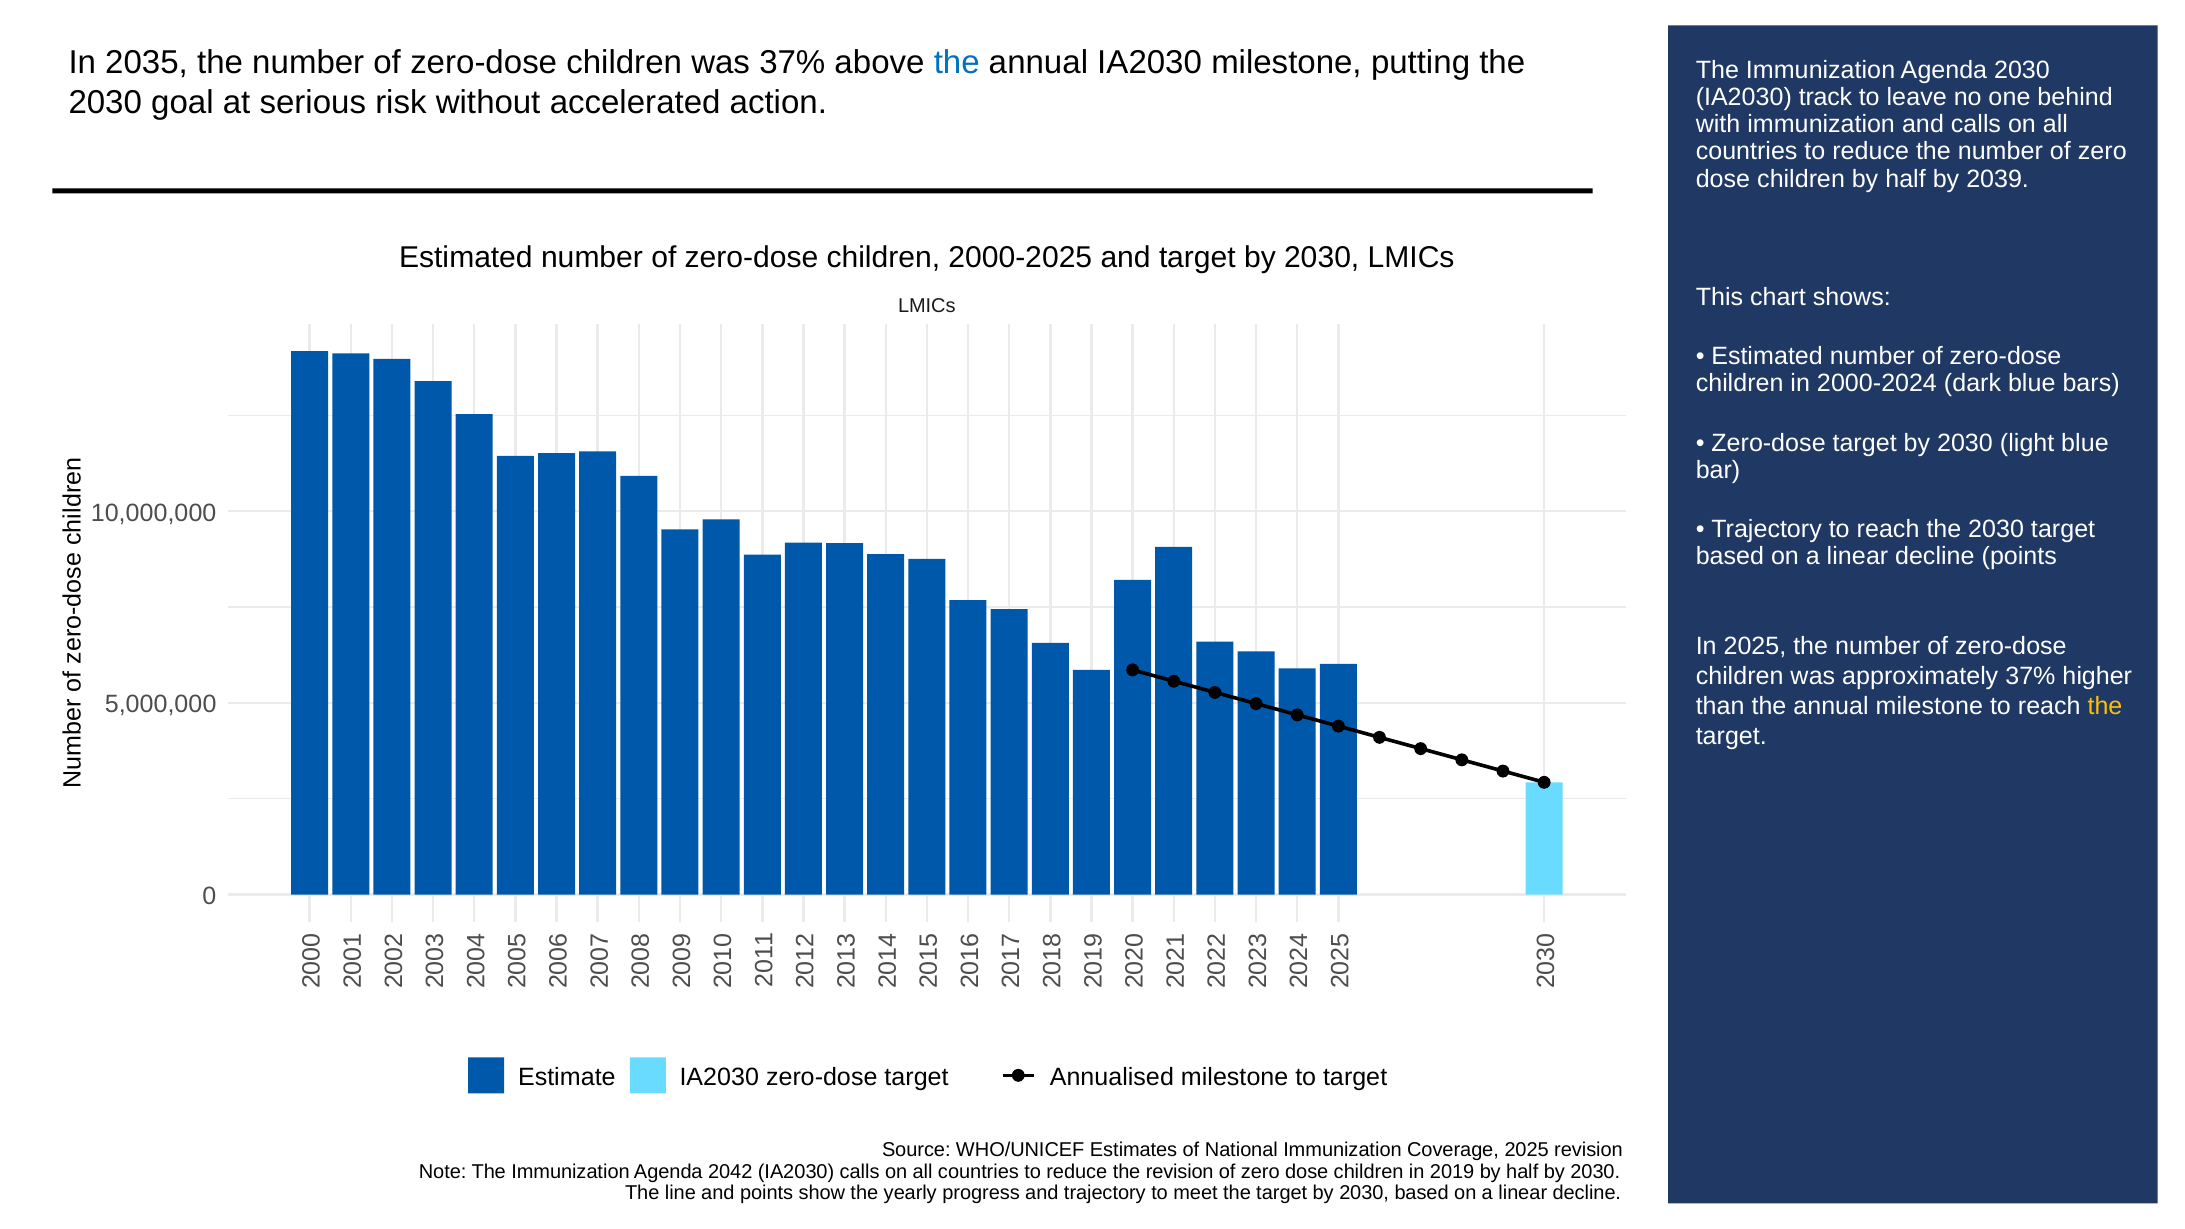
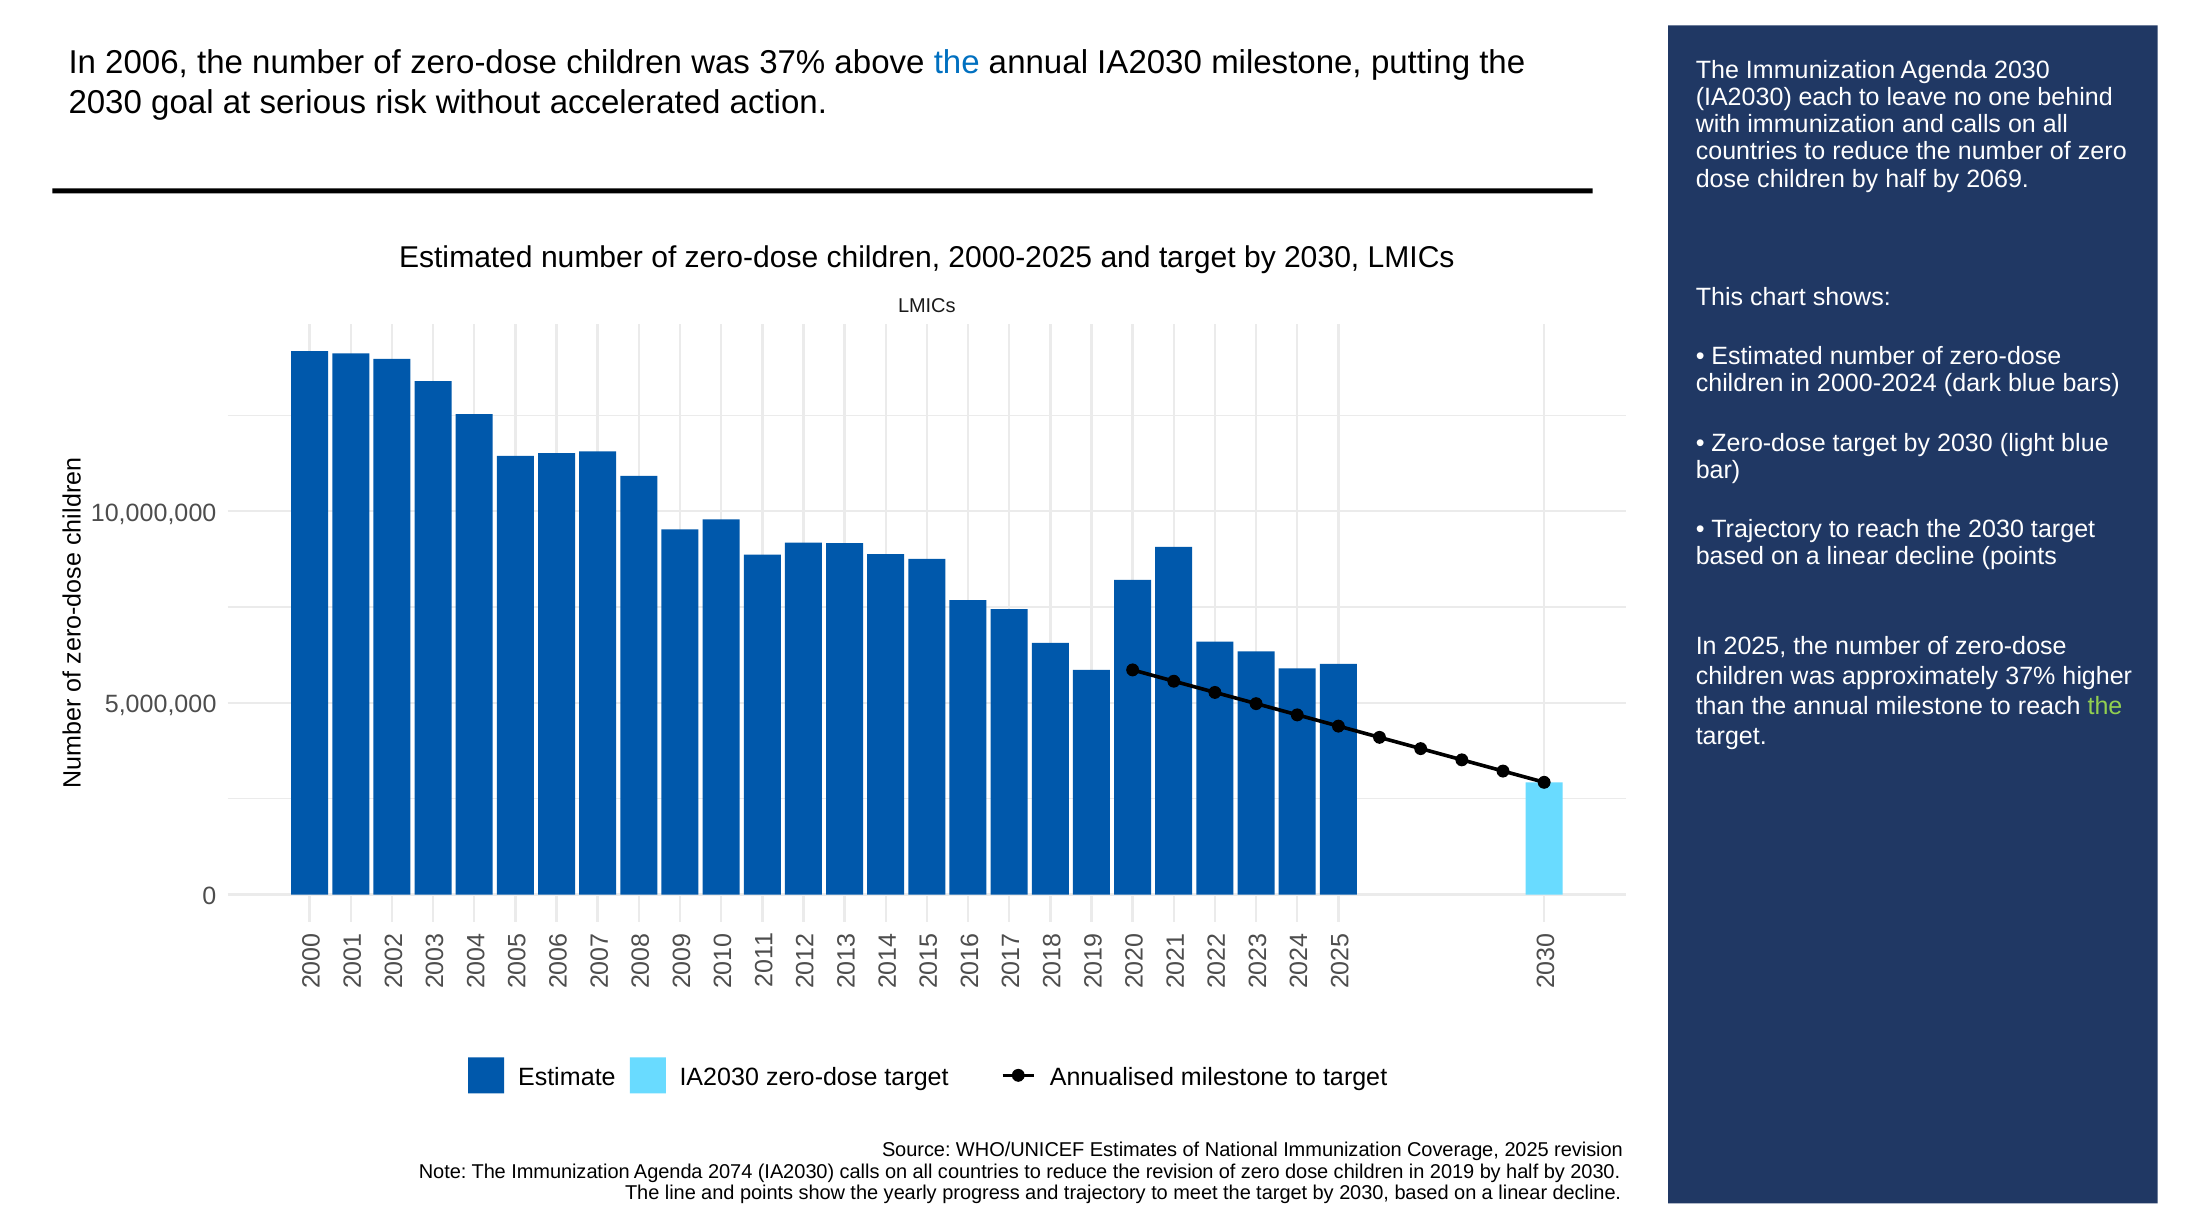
2035: 2035 -> 2006 (146, 63)
track: track -> each (1825, 98)
2039: 2039 -> 2069 (1998, 179)
the colour: yellow -> light green (2105, 706)
2042: 2042 -> 2074 (730, 1172)
